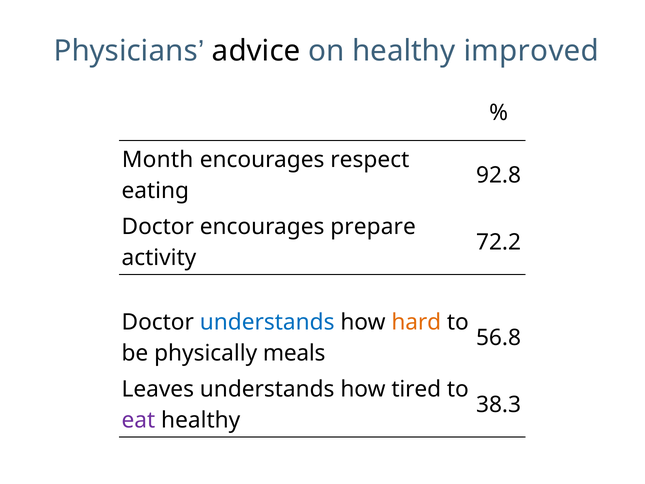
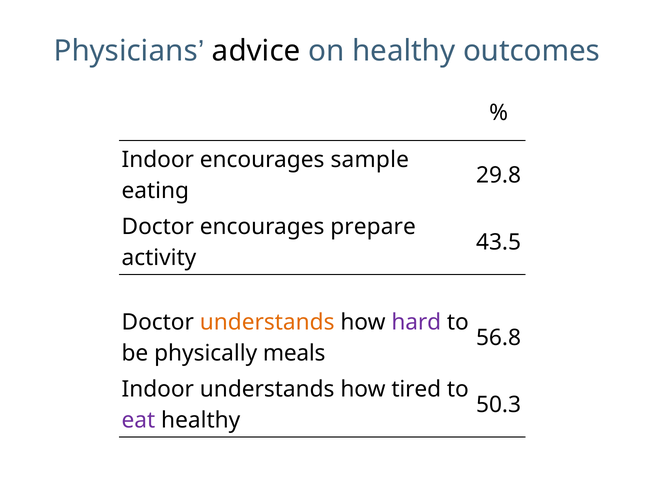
improved: improved -> outcomes (532, 51)
Month: Month -> Indoor (158, 160)
respect: respect -> sample (370, 160)
92.8: 92.8 -> 29.8 (499, 175)
72.2: 72.2 -> 43.5 (499, 242)
understands colour: blue -> orange (267, 322)
hard colour: orange -> purple (416, 322)
Leaves: Leaves -> Indoor (158, 389)
38.3: 38.3 -> 50.3 (499, 405)
